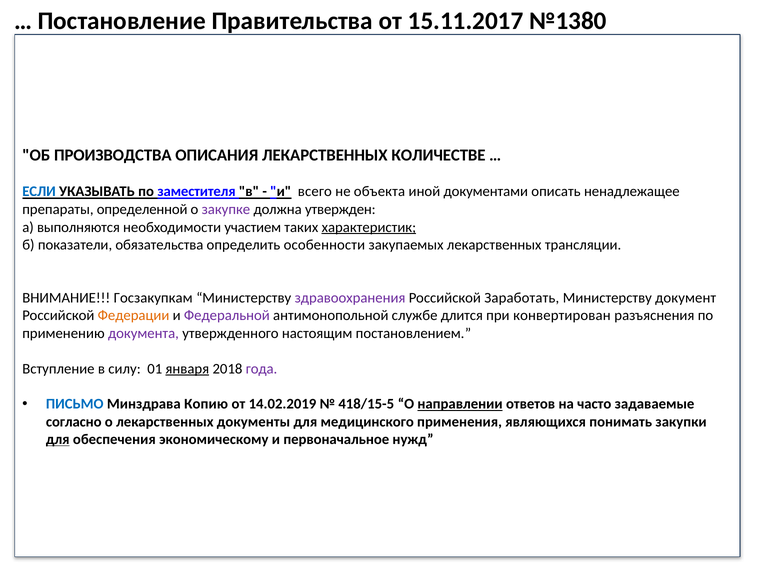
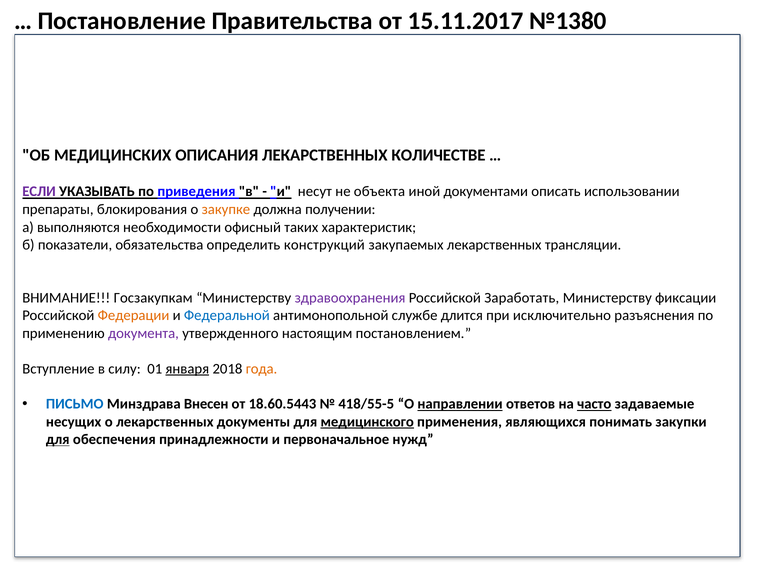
ПРОИЗВОДСТВА: ПРОИЗВОДСТВА -> МЕДИЦИНСКИХ (113, 155)
ЕСЛИ colour: blue -> purple (39, 192)
заместителя: заместителя -> приведения (196, 192)
всего: всего -> несут (315, 192)
ненадлежащее: ненадлежащее -> использовании (632, 192)
определенной: определенной -> блокирования (142, 209)
закупке colour: purple -> orange (226, 209)
утвержден: утвержден -> получении (340, 209)
участием: участием -> офисный (253, 227)
характеристик underline: present -> none (369, 227)
особенности: особенности -> конструкций (324, 245)
документ: документ -> фиксации (686, 298)
Федеральной colour: purple -> blue (227, 315)
конвертирован: конвертирован -> исключительно (562, 315)
года colour: purple -> orange (262, 368)
Копию: Копию -> Внесен (206, 404)
14.02.2019: 14.02.2019 -> 18.60.5443 (282, 404)
418/15-5: 418/15-5 -> 418/55-5 (366, 404)
часто underline: none -> present (594, 404)
согласно: согласно -> несущих (74, 422)
медицинского underline: none -> present (367, 422)
экономическому: экономическому -> принадлежности (214, 439)
